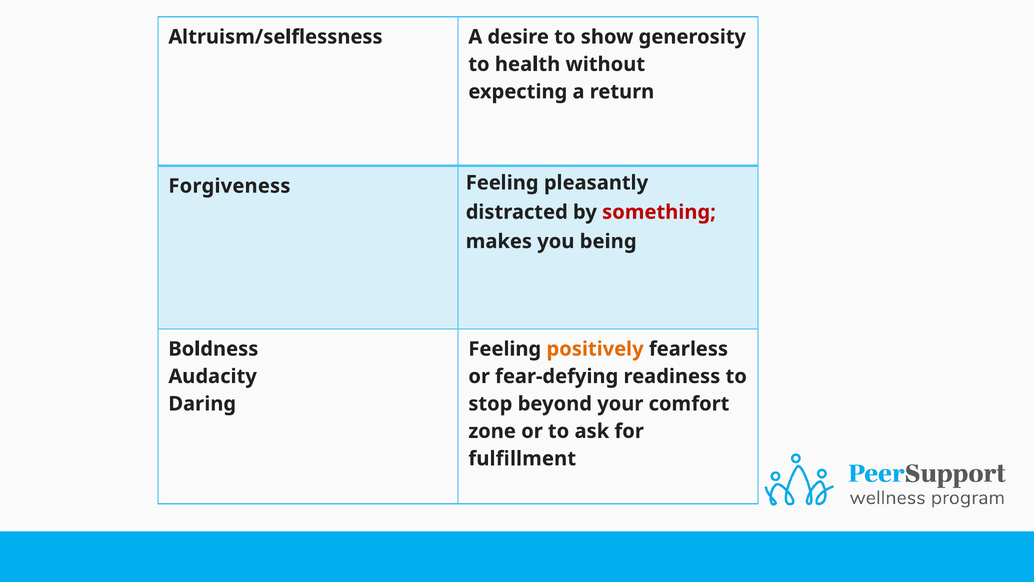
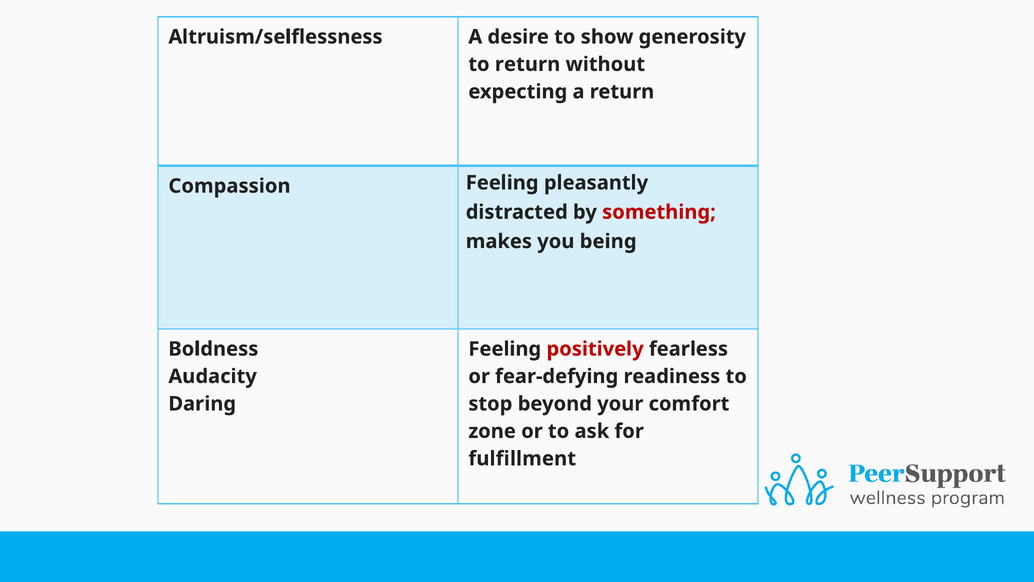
to health: health -> return (528, 64)
Forgiveness: Forgiveness -> Compassion (229, 186)
positively colour: orange -> red (595, 349)
